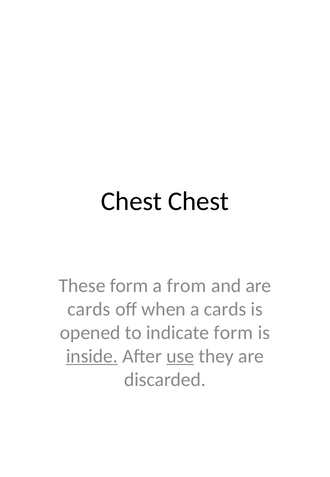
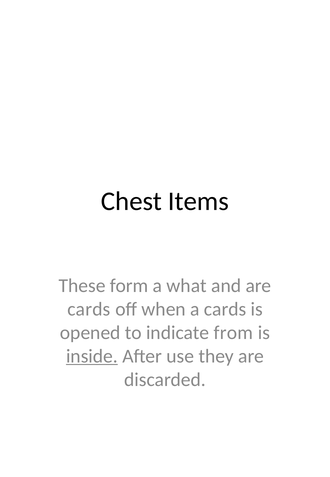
Chest Chest: Chest -> Items (198, 201)
from: from -> what (187, 285)
indicate form: form -> from (233, 332)
use underline: present -> none (180, 356)
